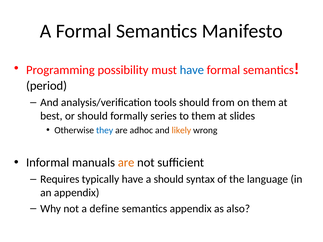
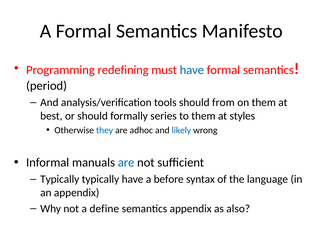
possibility: possibility -> redefining (123, 70)
slides: slides -> styles (242, 116)
likely colour: orange -> blue (181, 130)
are colour: orange -> blue (126, 163)
Requires: Requires -> Typically (60, 179)
a should: should -> before (169, 179)
